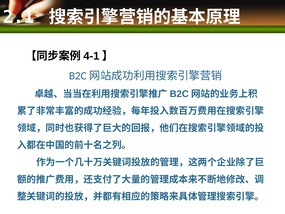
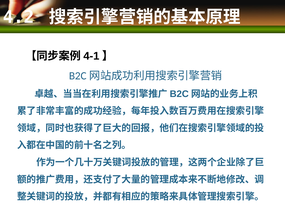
2.1: 2.1 -> 4.2 (19, 17)
